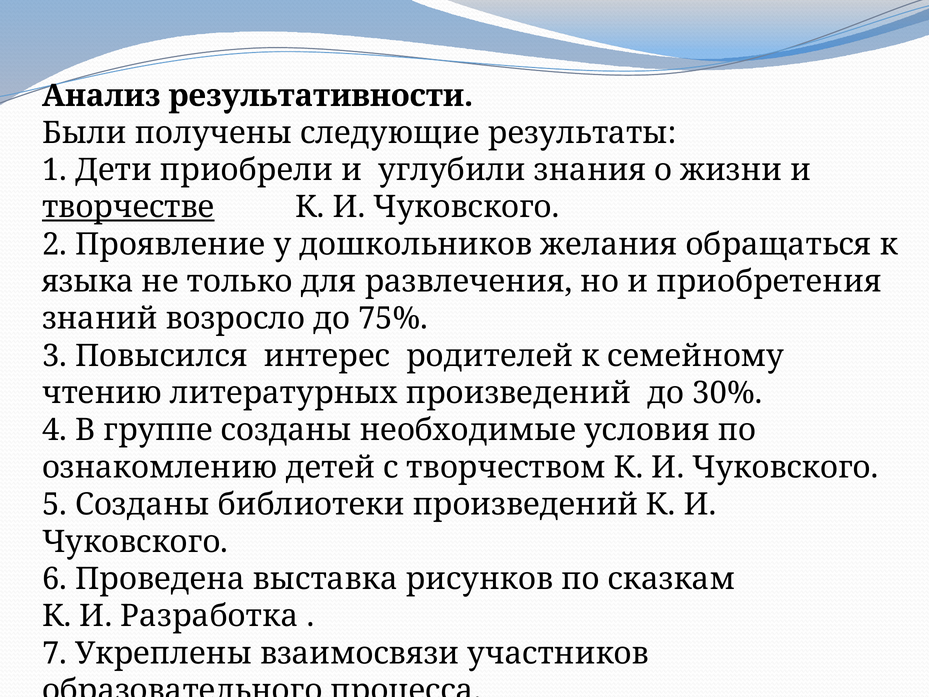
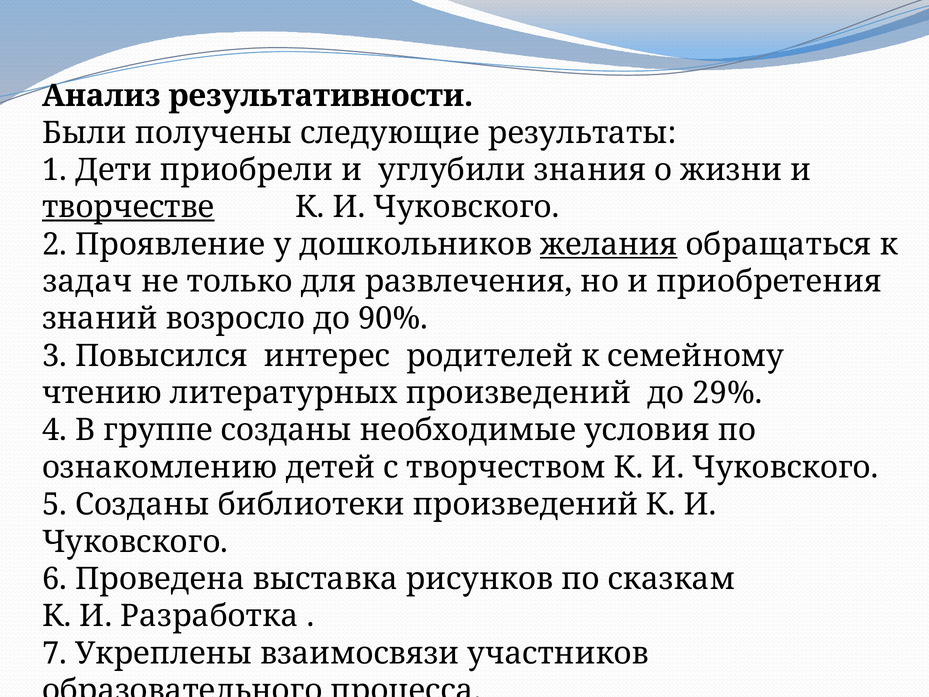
желания underline: none -> present (609, 244)
языка: языка -> задач (87, 281)
75%: 75% -> 90% (393, 319)
30%: 30% -> 29% (728, 393)
